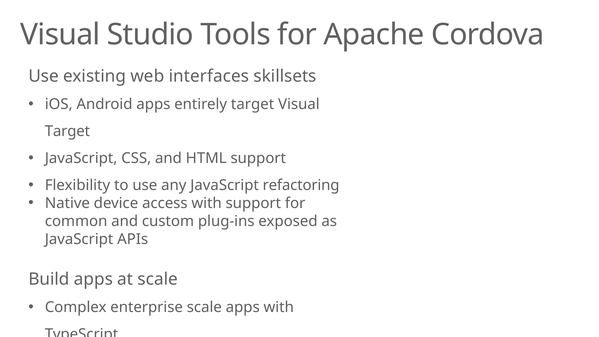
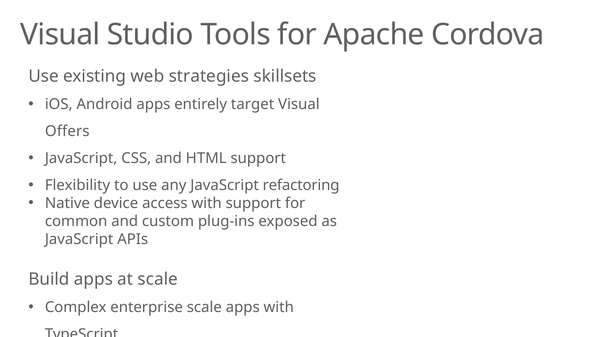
interfaces: interfaces -> strategies (209, 76)
Target: Target -> Offers (67, 131)
